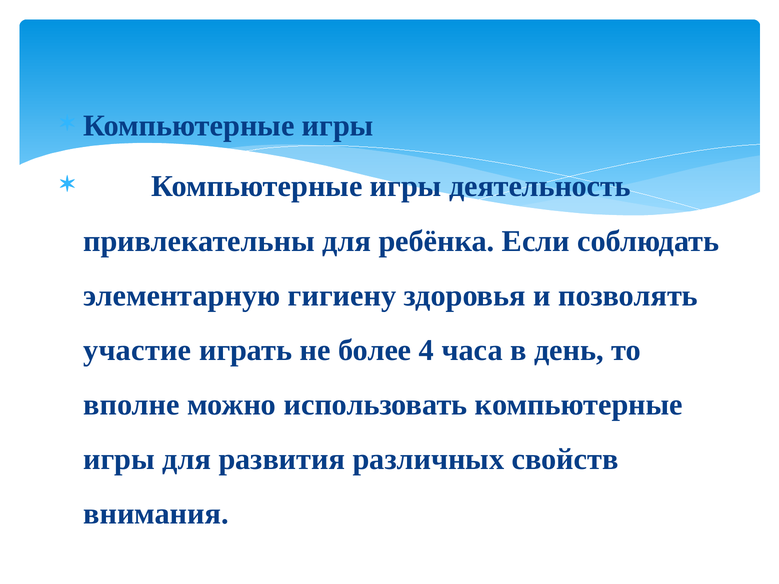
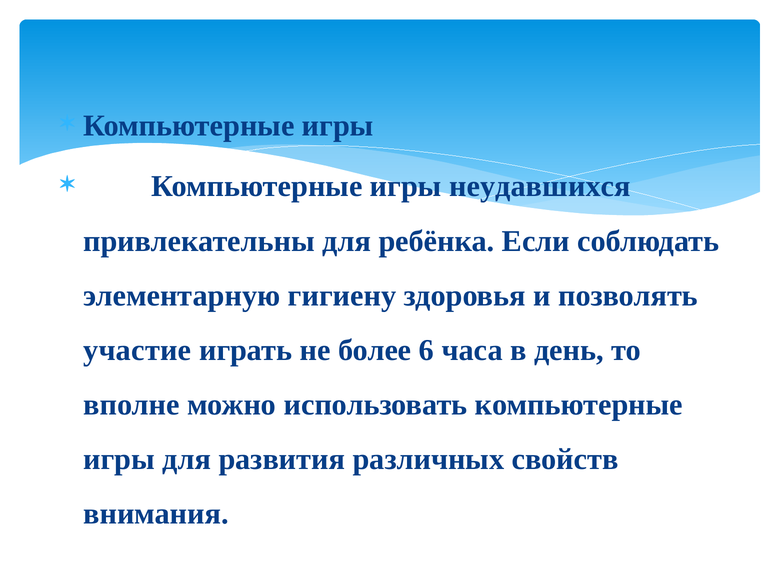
деятельность: деятельность -> неудавшихся (540, 187)
4: 4 -> 6 (426, 350)
